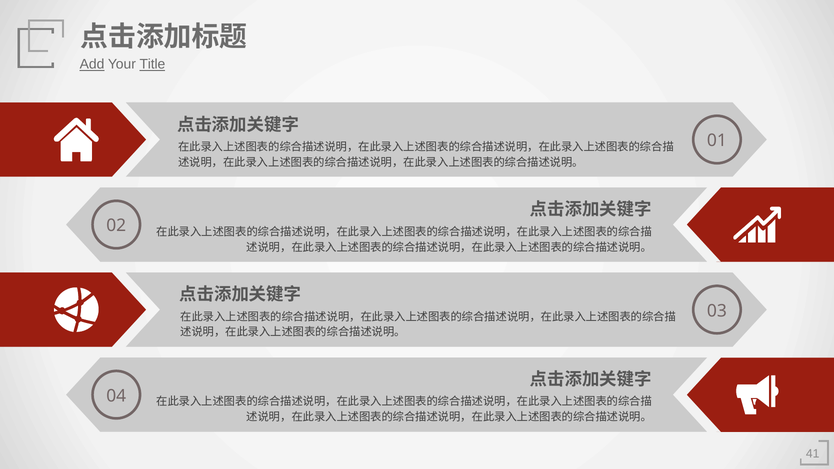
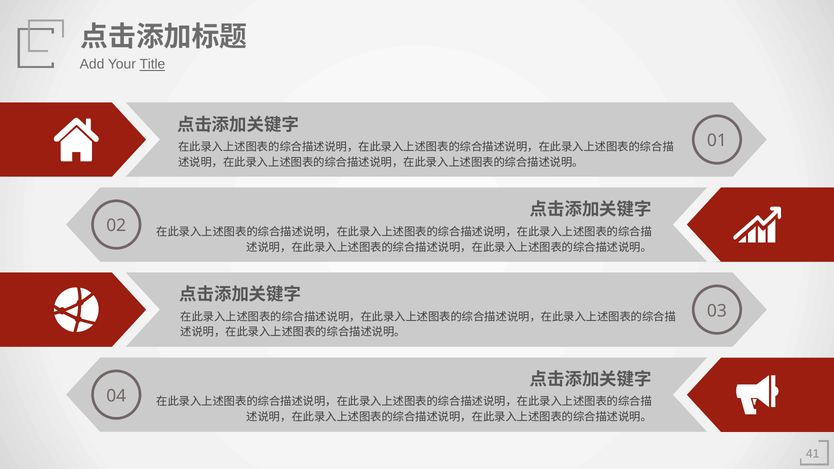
Add underline: present -> none (92, 64)
